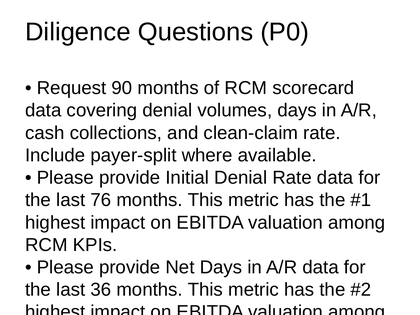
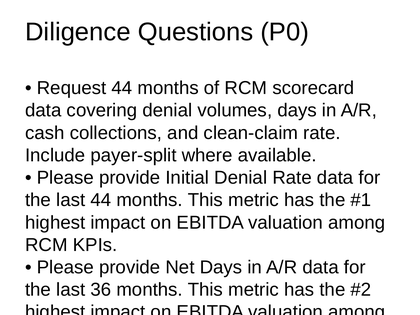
Request 90: 90 -> 44 (122, 88)
last 76: 76 -> 44 (101, 200)
